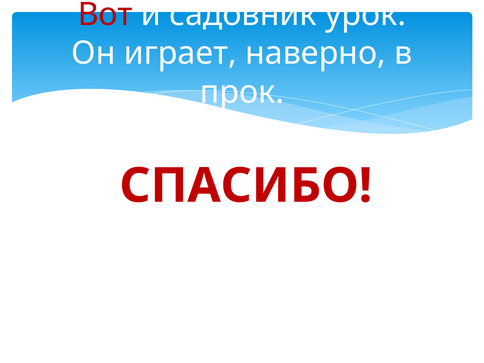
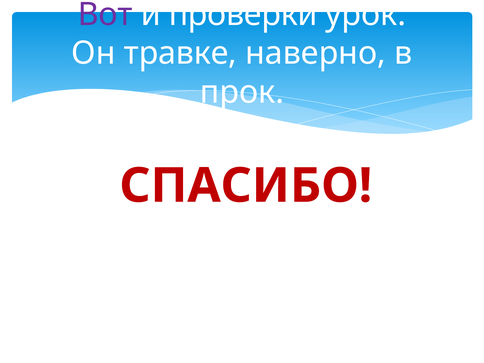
Вот colour: red -> purple (105, 15)
садовник: садовник -> проверки (243, 15)
играет: играет -> травке (180, 53)
